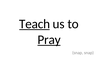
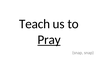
Teach underline: present -> none (35, 24)
